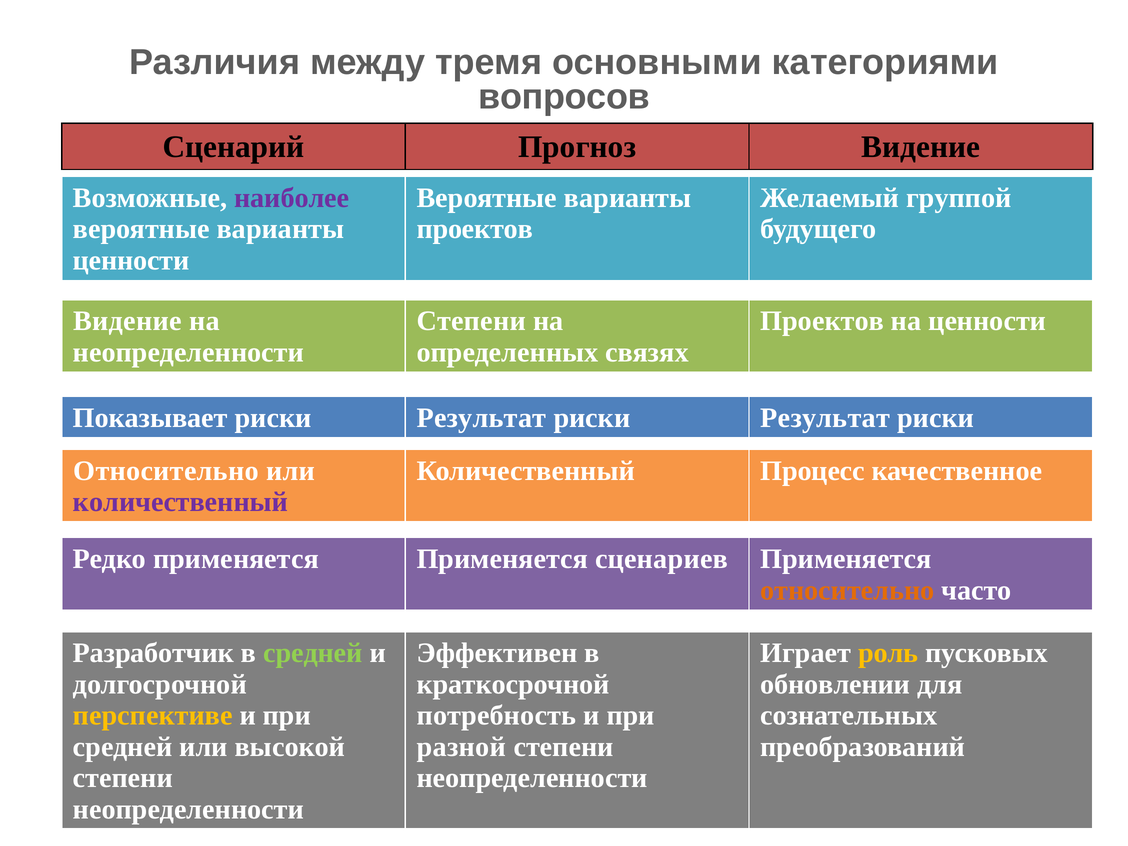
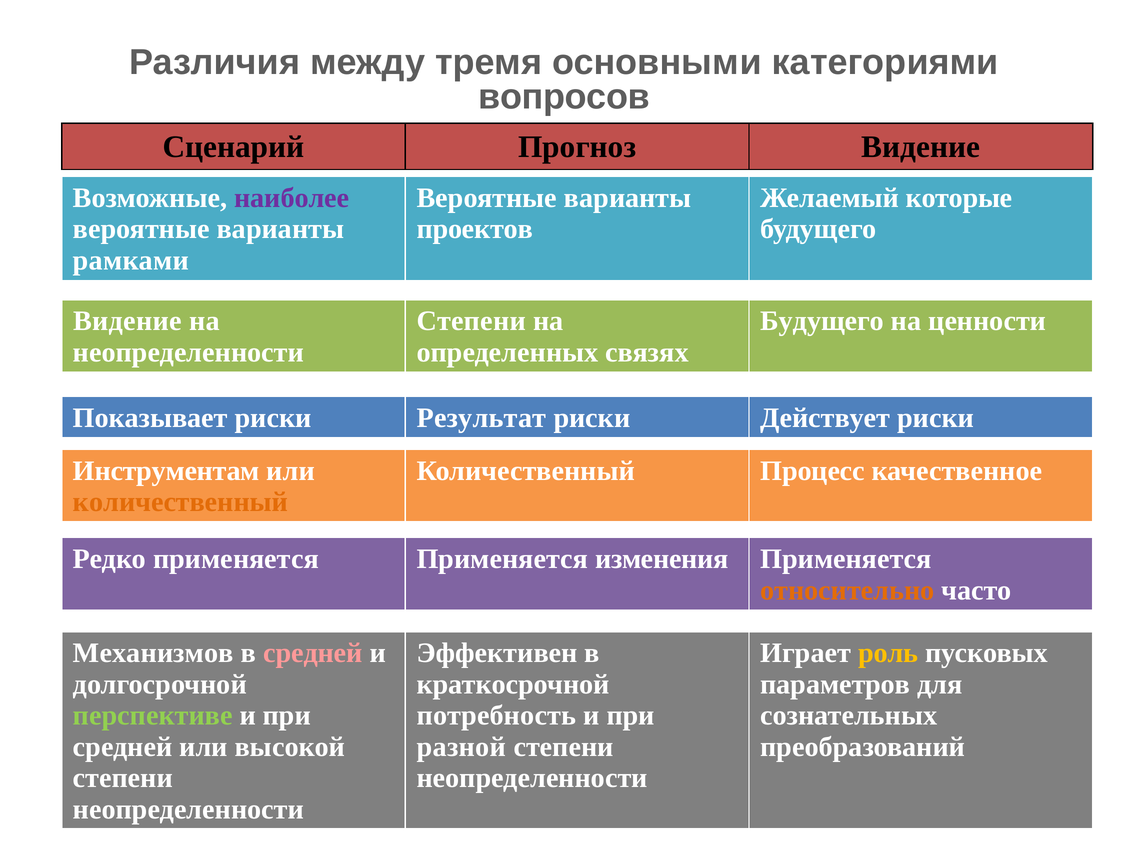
группой: группой -> которые (959, 198)
ценности: ценности -> рамками (131, 260)
Проектов: Проектов -> Будущего (822, 321)
Результат: Результат -> Действует (825, 418)
Относительно: Относительно -> Инструментам (166, 471)
количественный colour: purple -> orange (181, 502)
сценариев: сценариев -> изменения (662, 559)
Разработчик: Разработчик -> Механизмов (153, 653)
средней colour: light green -> pink (313, 653)
обновлении: обновлении -> параметров (835, 684)
перспективе colour: yellow -> light green (153, 716)
